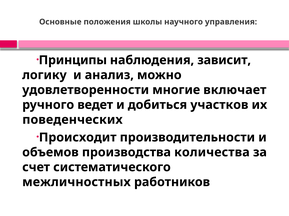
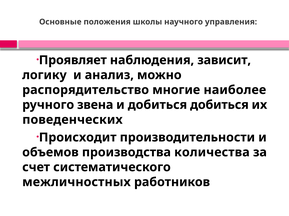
Принципы: Принципы -> Проявляет (73, 60)
удовлетворенности: удовлетворенности -> распорядительство (86, 90)
включает: включает -> наиболее (235, 90)
ведет: ведет -> звена (95, 105)
добиться участков: участков -> добиться (219, 105)
